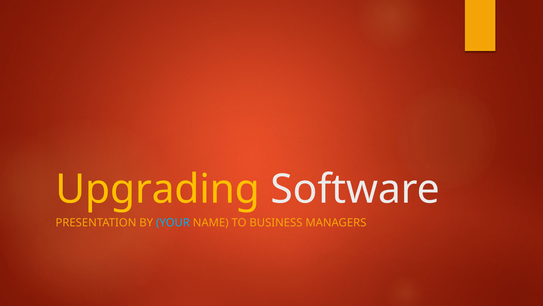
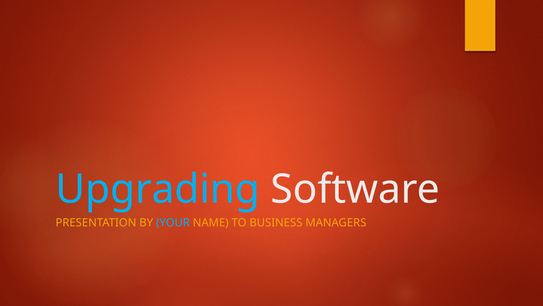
Upgrading colour: yellow -> light blue (158, 189)
